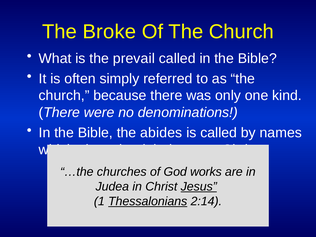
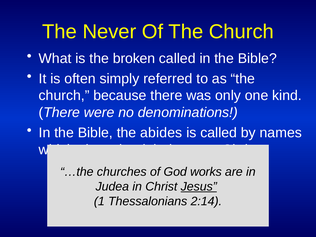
Broke: Broke -> Never (109, 32)
prevail: prevail -> broken (134, 58)
Thessalonians underline: present -> none (148, 201)
